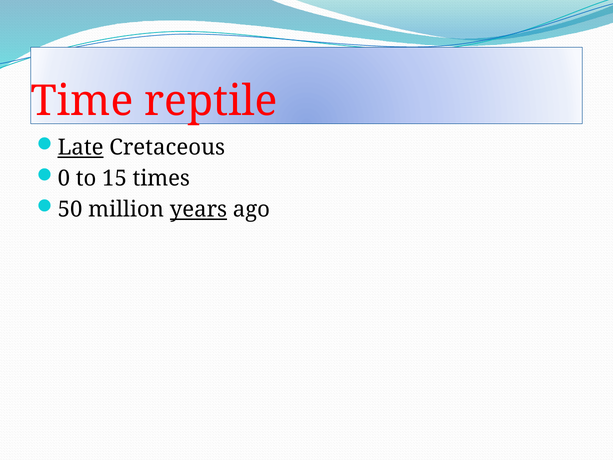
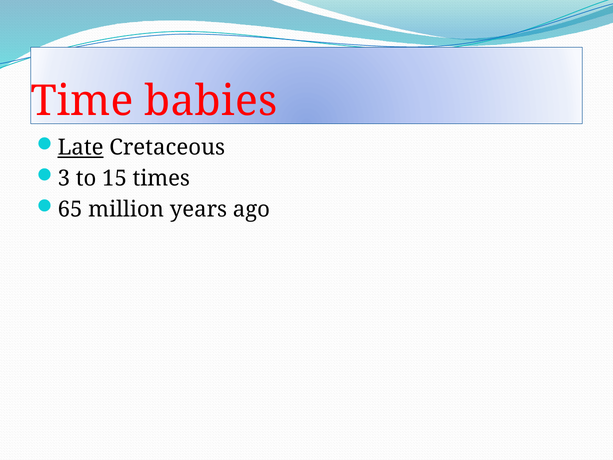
reptile: reptile -> babies (211, 101)
0: 0 -> 3 (64, 179)
50: 50 -> 65 (70, 210)
years underline: present -> none (198, 210)
